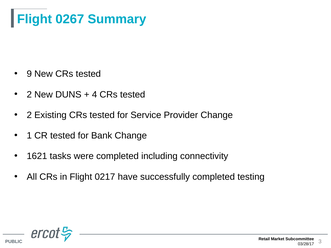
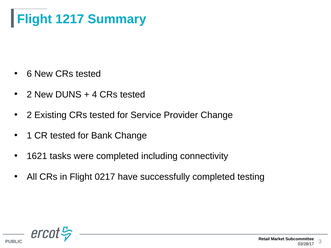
0267: 0267 -> 1217 (70, 19)
9: 9 -> 6 (29, 74)
